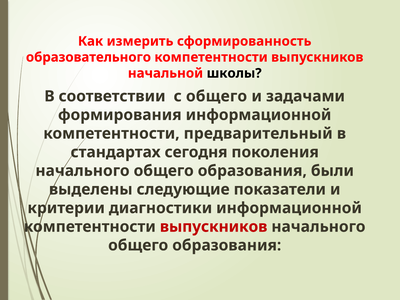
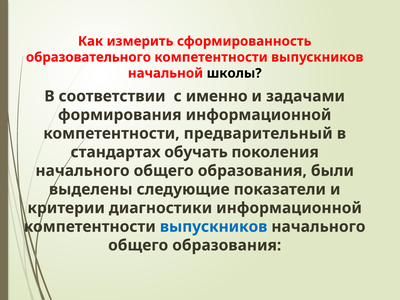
с общего: общего -> именно (217, 96)
сегодня: сегодня -> обучать (196, 152)
выпускников colour: red -> blue (214, 227)
